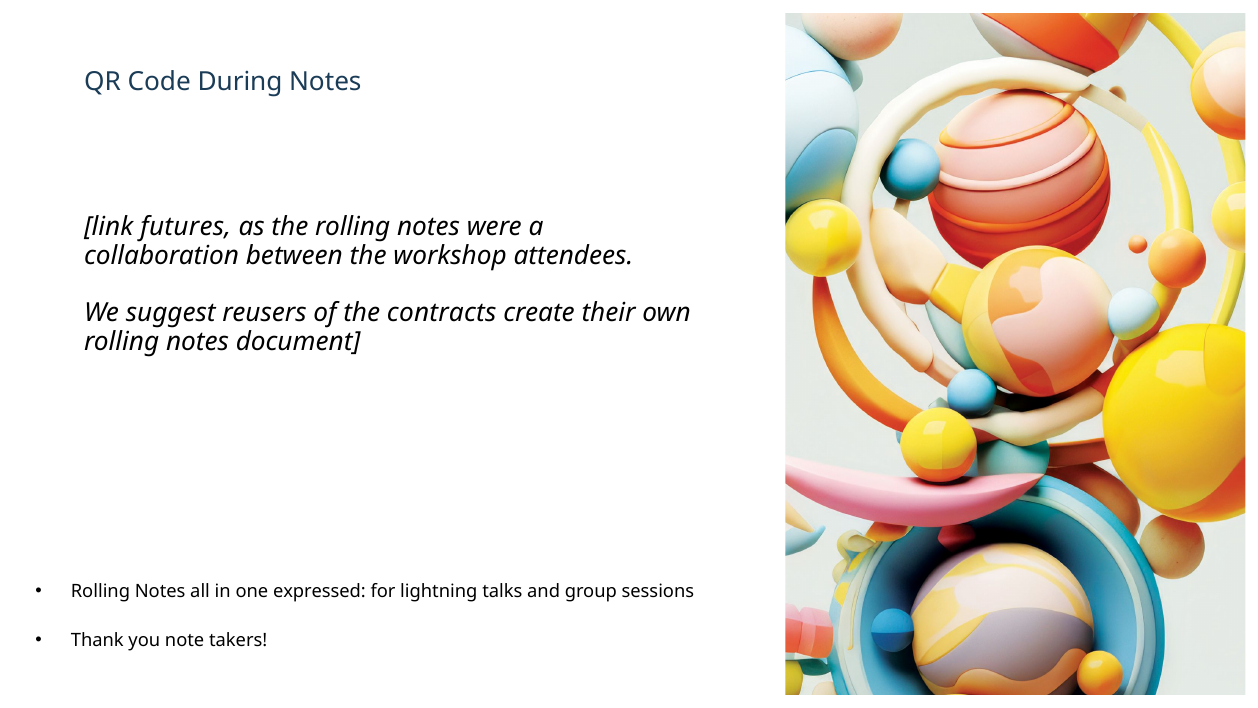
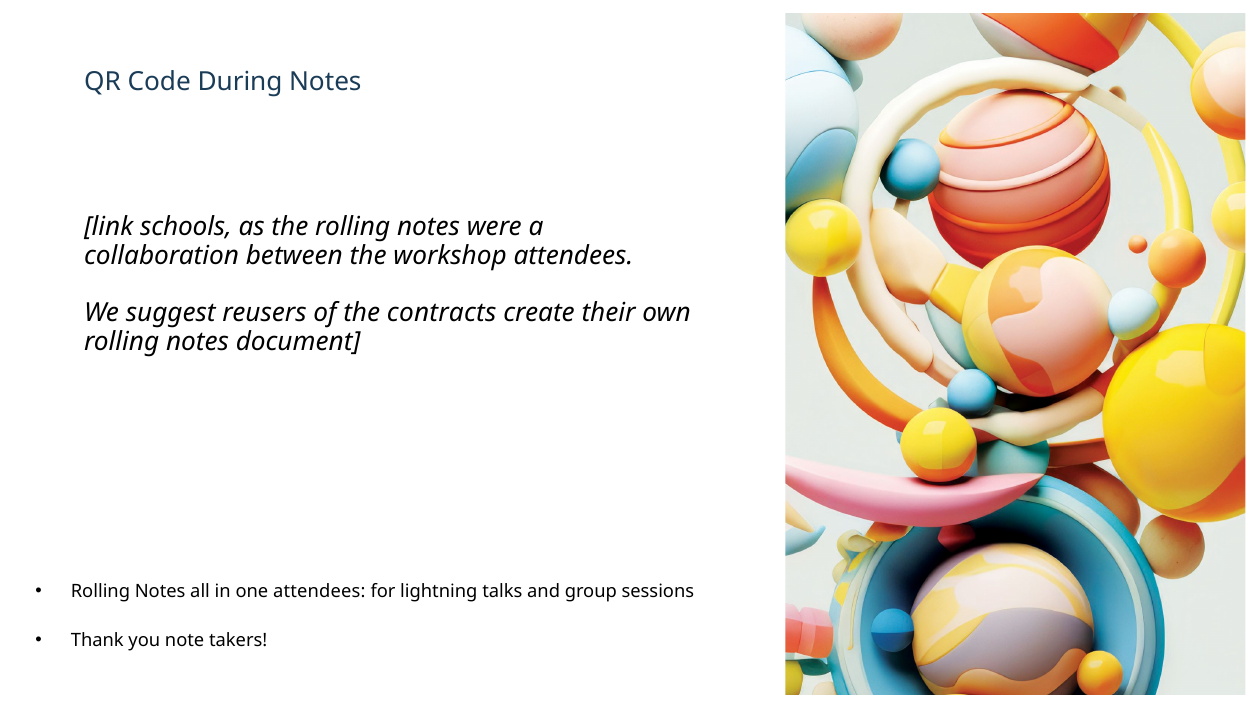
futures: futures -> schools (186, 227)
one expressed: expressed -> attendees (319, 591)
